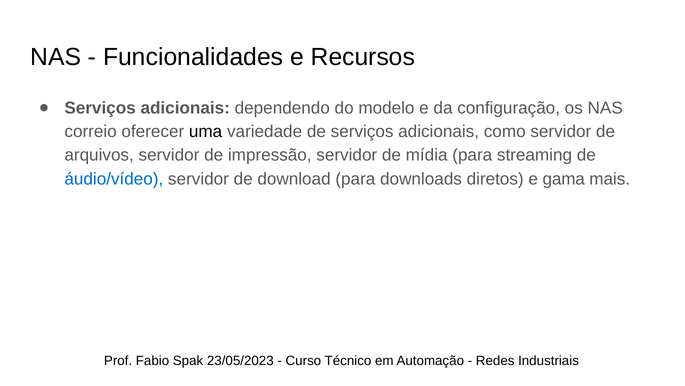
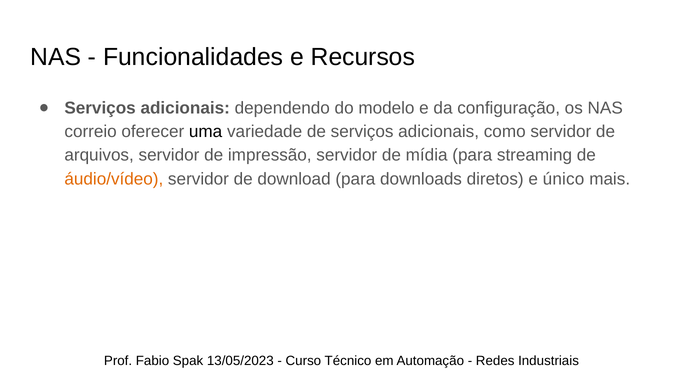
áudio/vídeo colour: blue -> orange (114, 179)
gama: gama -> único (564, 179)
23/05/2023: 23/05/2023 -> 13/05/2023 (240, 360)
